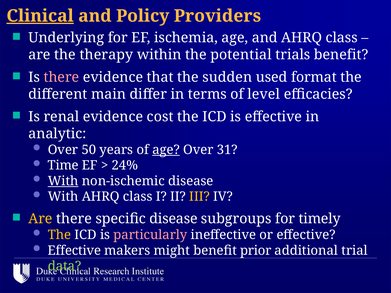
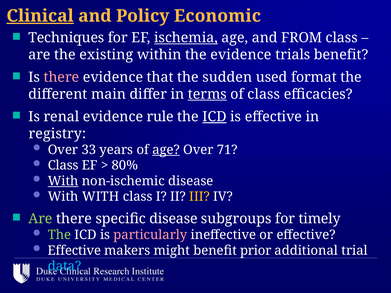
Providers: Providers -> Economic (217, 16)
Underlying: Underlying -> Techniques (66, 38)
ischemia underline: none -> present (186, 38)
and AHRQ: AHRQ -> FROM (302, 38)
therapy: therapy -> existing (106, 55)
the potential: potential -> evidence (241, 55)
terms underline: none -> present (207, 94)
of level: level -> class (264, 94)
cost: cost -> rule (160, 117)
ICD underline: none -> present (214, 117)
analytic: analytic -> registry (57, 134)
50: 50 -> 33 (89, 150)
31: 31 -> 71 (227, 150)
Time: Time -> Class (63, 166)
24%: 24% -> 80% (125, 166)
With AHRQ: AHRQ -> WITH (101, 197)
Are colour: yellow -> light green (40, 219)
The colour: yellow -> light green (59, 235)
data colour: light green -> light blue (65, 266)
